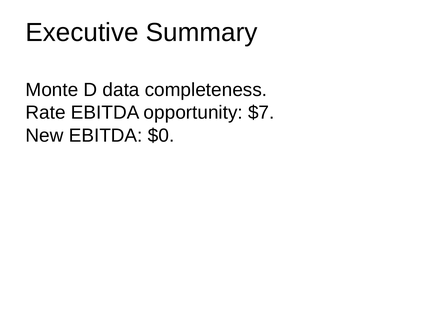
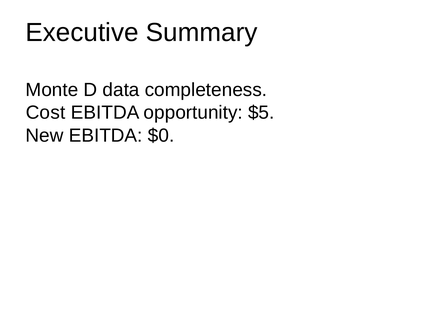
Rate: Rate -> Cost (45, 112)
$7: $7 -> $5 (261, 112)
